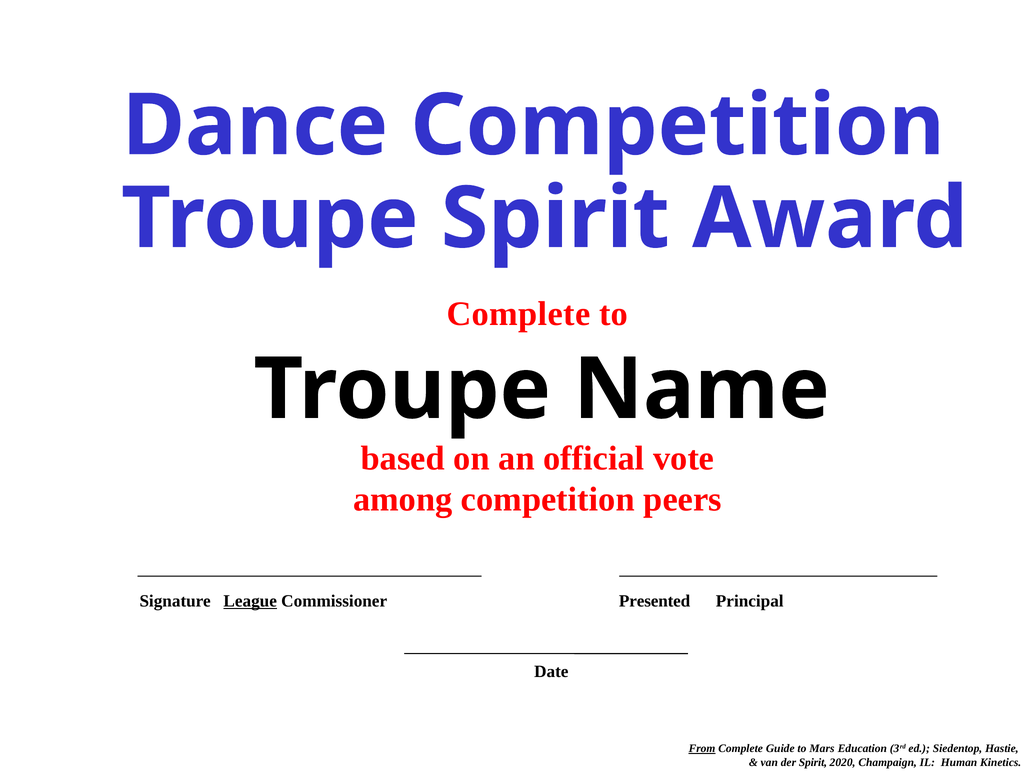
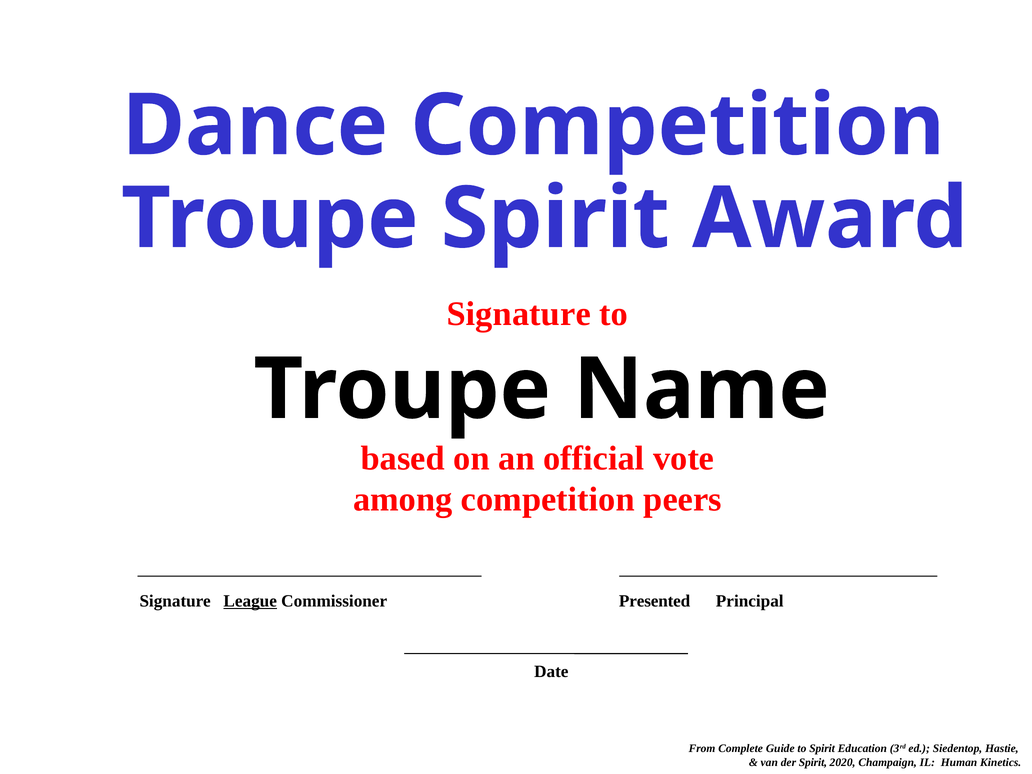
Complete: Complete -> Signature (519, 314)
From underline: present -> none (702, 749)
to Mars: Mars -> Spirit (822, 749)
